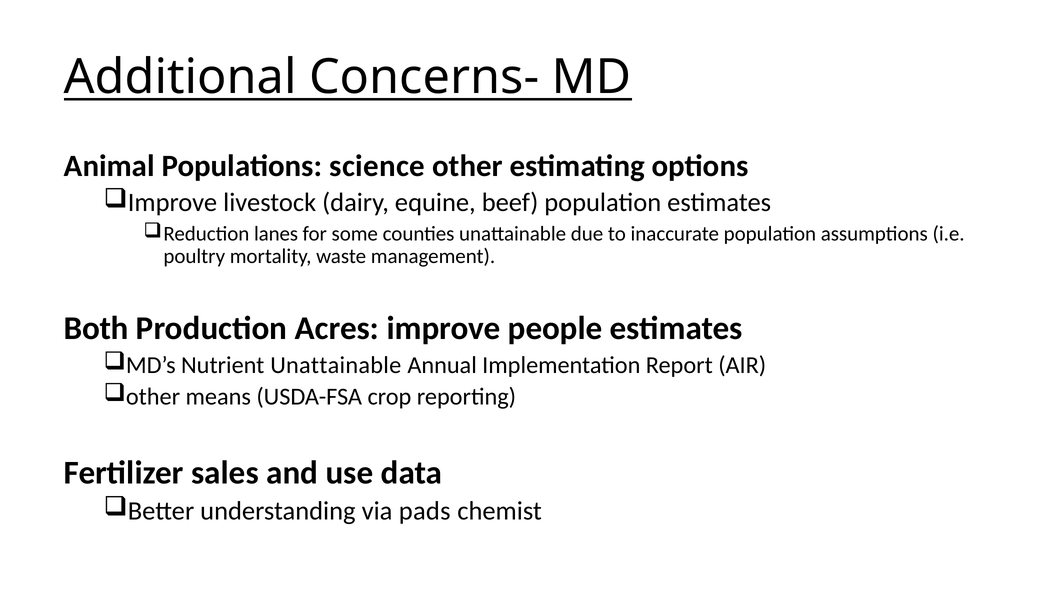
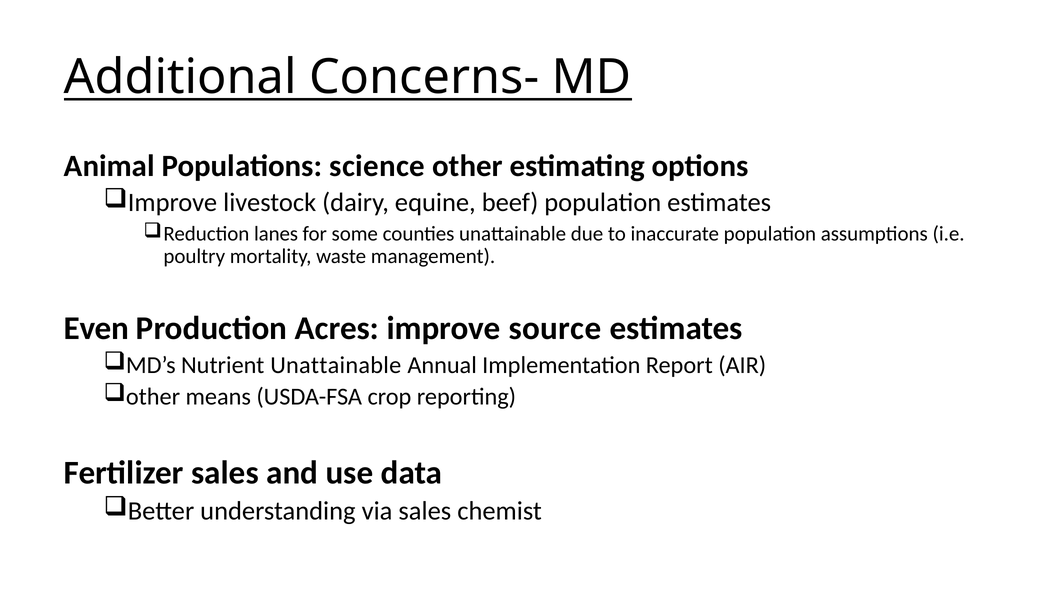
Both: Both -> Even (96, 328)
people: people -> source (555, 328)
via pads: pads -> sales (425, 511)
